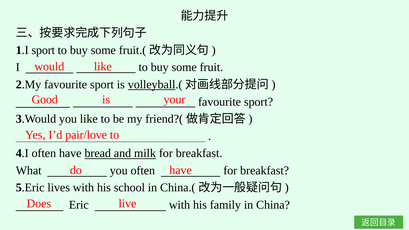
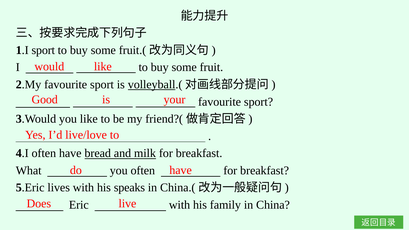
pair/love: pair/love -> live/love (86, 135)
school: school -> speaks (129, 188)
